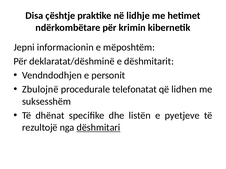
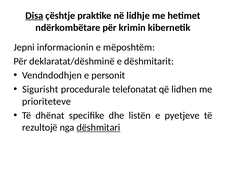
Disa underline: none -> present (34, 16)
Zbulojnë: Zbulojnë -> Sigurisht (40, 90)
suksesshëm: suksesshëm -> prioriteteve (46, 102)
